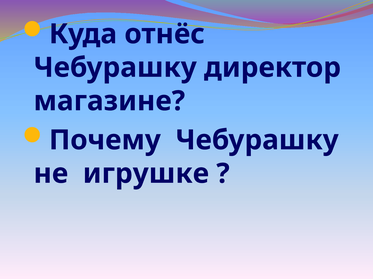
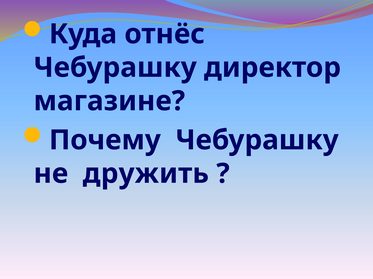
игрушке: игрушке -> дружить (146, 174)
